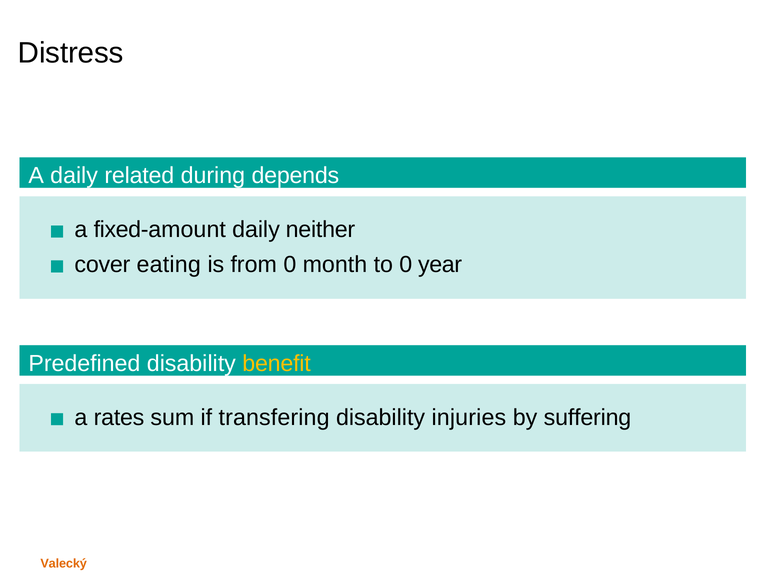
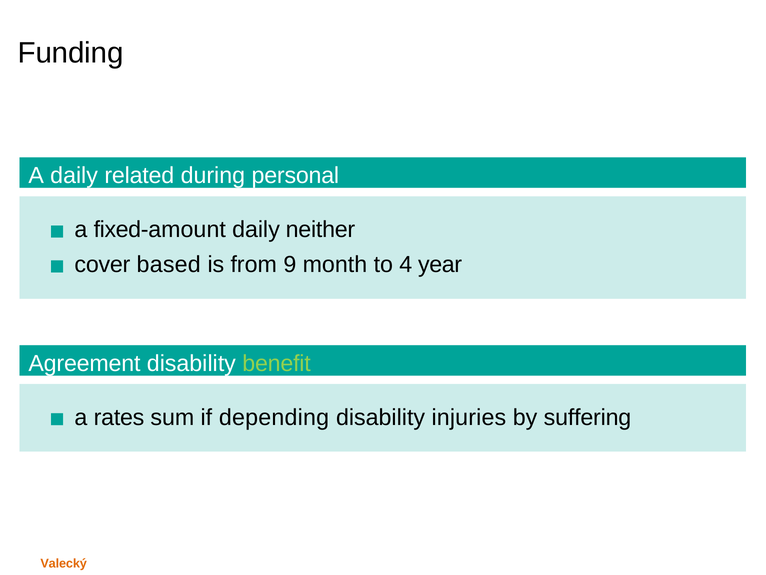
Distress: Distress -> Funding (71, 53)
depends: depends -> personal (295, 176)
eating: eating -> based (169, 265)
from 0: 0 -> 9 (290, 265)
to 0: 0 -> 4 (406, 265)
Predefined: Predefined -> Agreement (84, 363)
benefit colour: yellow -> light green (277, 363)
transfering: transfering -> depending (274, 417)
